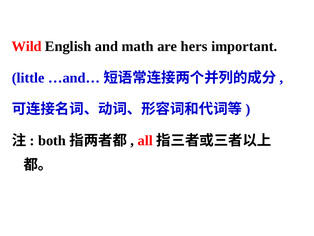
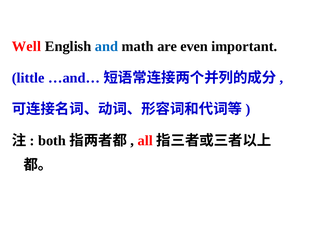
Wild: Wild -> Well (27, 46)
and colour: black -> blue (107, 46)
hers: hers -> even (194, 46)
